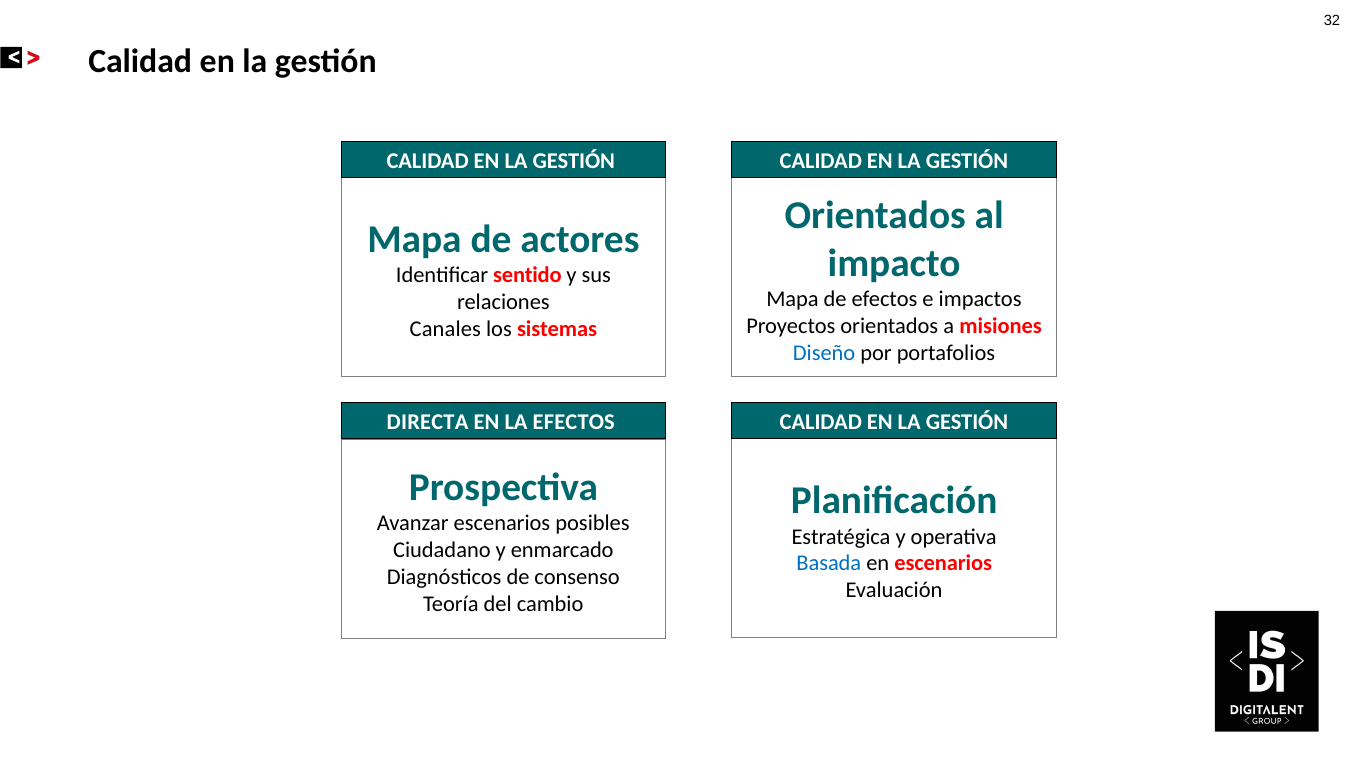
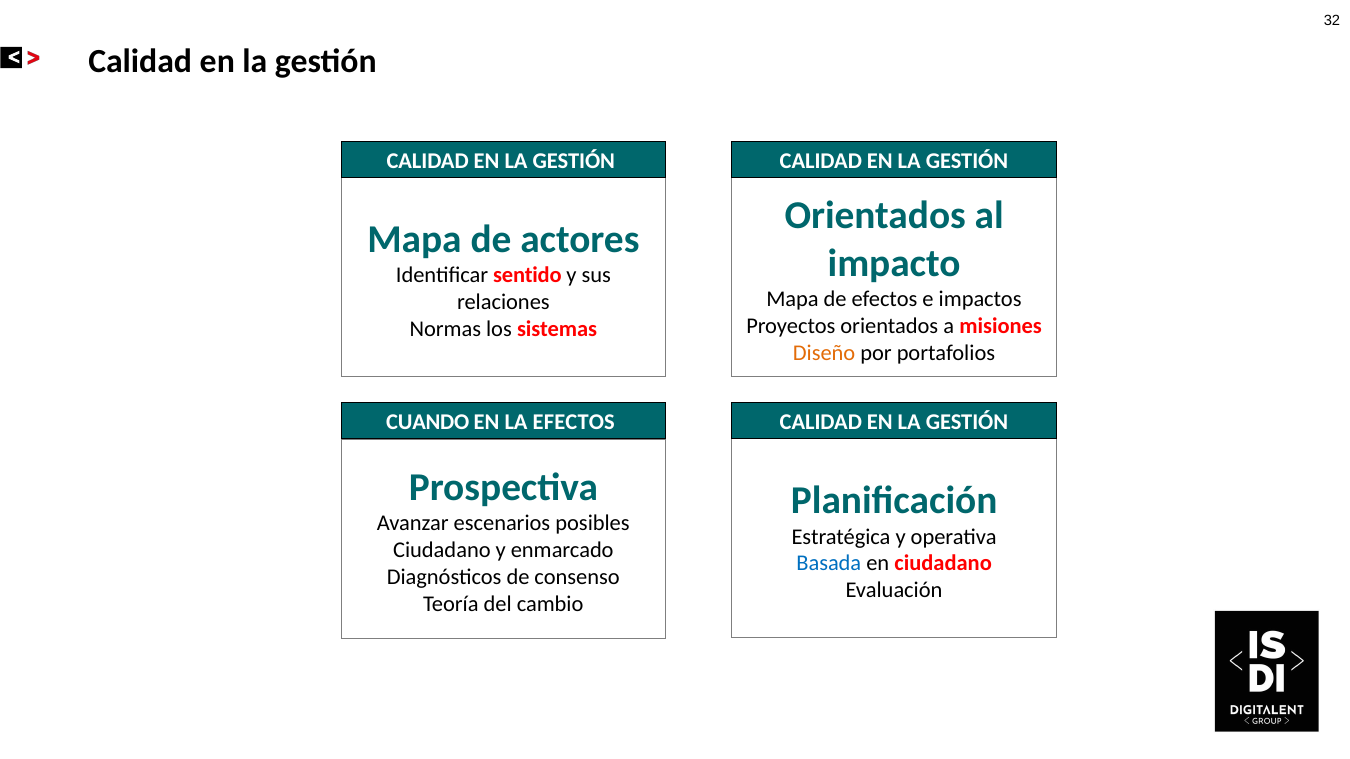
Canales: Canales -> Normas (445, 329)
Diseño colour: blue -> orange (824, 353)
DIRECTA: DIRECTA -> CUANDO (428, 423)
en escenarios: escenarios -> ciudadano (943, 564)
